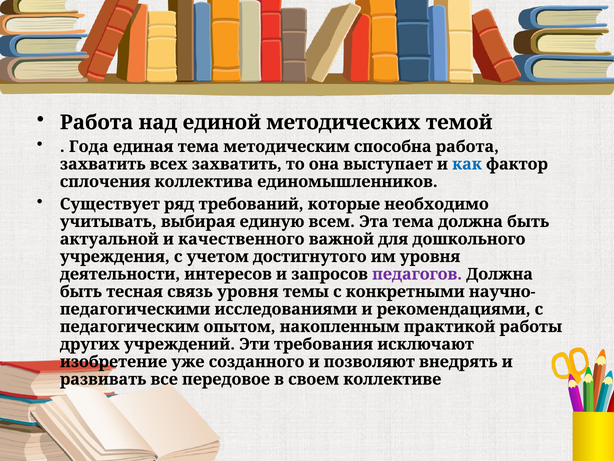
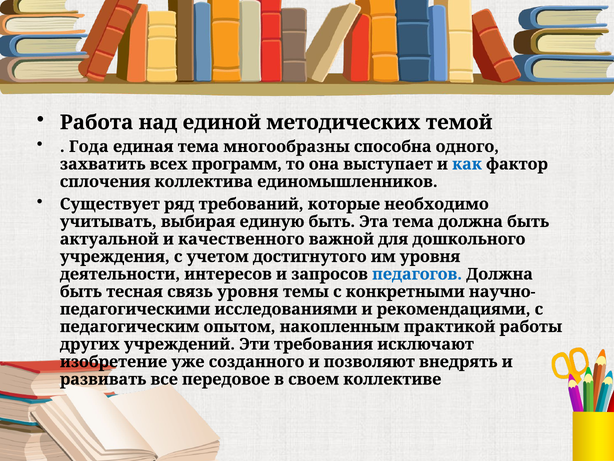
методическим: методическим -> многообразны (287, 146)
способна работа: работа -> одного (467, 146)
всех захватить: захватить -> программ (237, 164)
единую всем: всем -> быть (332, 221)
педагогов colour: purple -> blue (417, 274)
